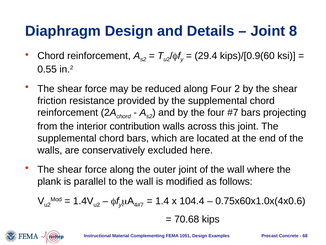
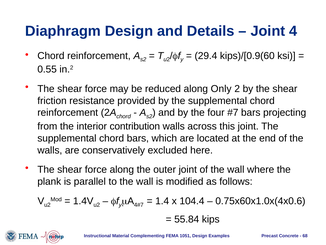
8: 8 -> 4 (293, 31)
along Four: Four -> Only (221, 89)
70.68: 70.68 -> 55.84 (187, 219)
